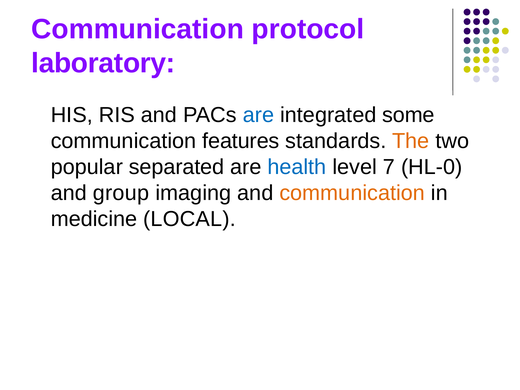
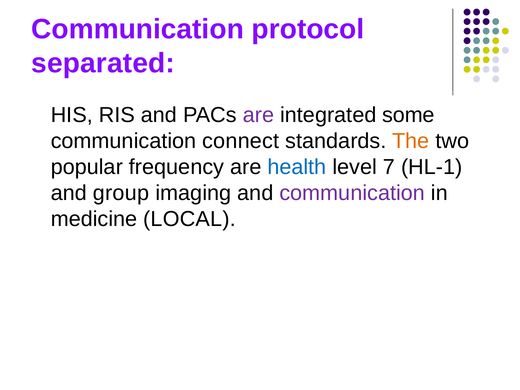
laboratory: laboratory -> separated (103, 63)
are colour: blue -> purple (258, 115)
features: features -> connect (241, 141)
separated: separated -> frequency (177, 167)
HL-0: HL-0 -> HL-1 (432, 167)
communication colour: orange -> purple (352, 193)
